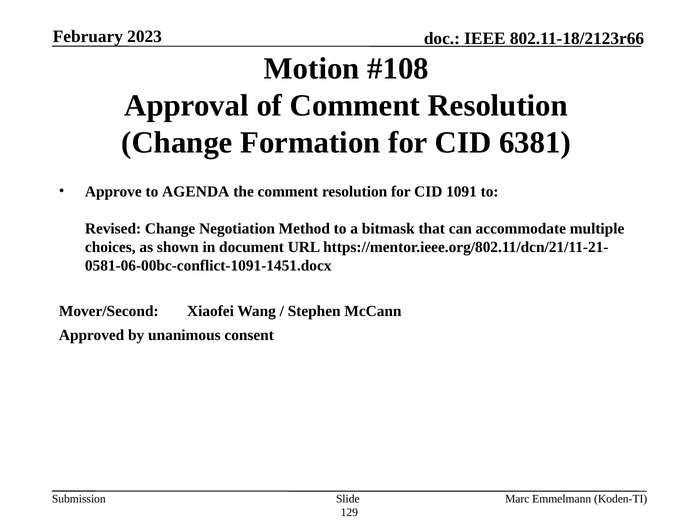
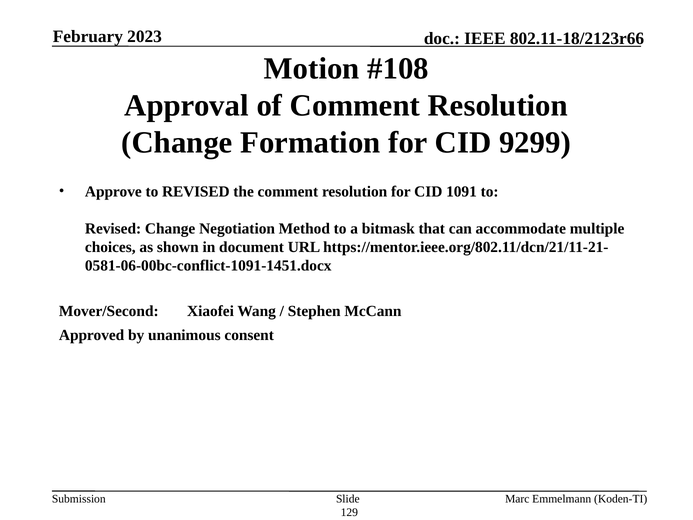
6381: 6381 -> 9299 (535, 142)
Approve to AGENDA: AGENDA -> REVISED (196, 192)
